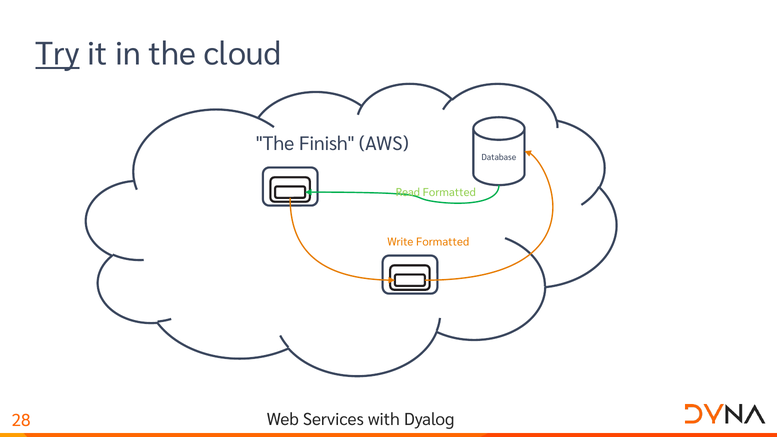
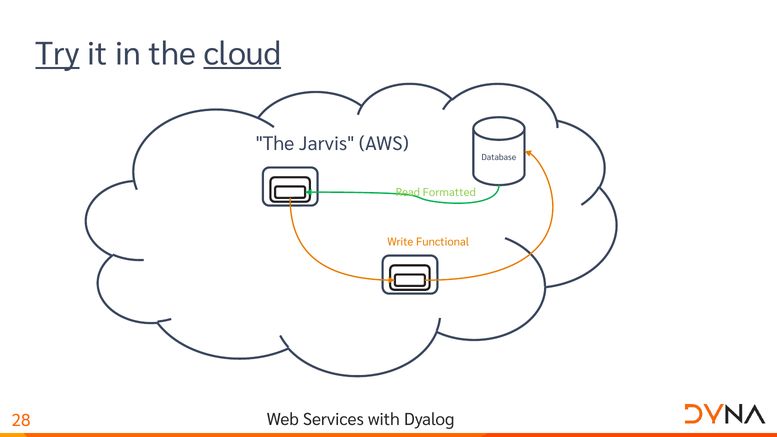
cloud underline: none -> present (242, 54)
Finish: Finish -> Jarvis (327, 144)
Write Formatted: Formatted -> Functional (443, 242)
